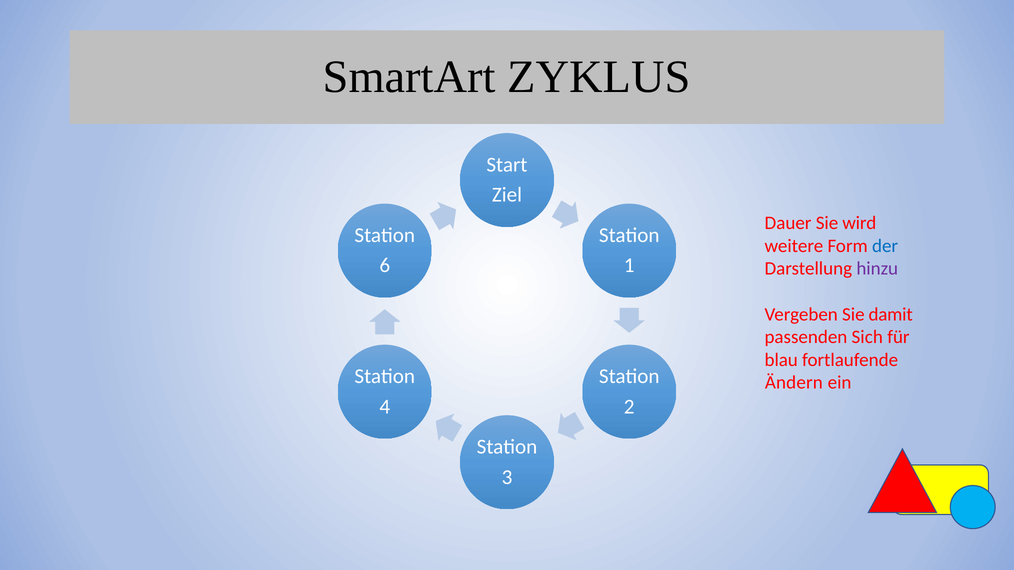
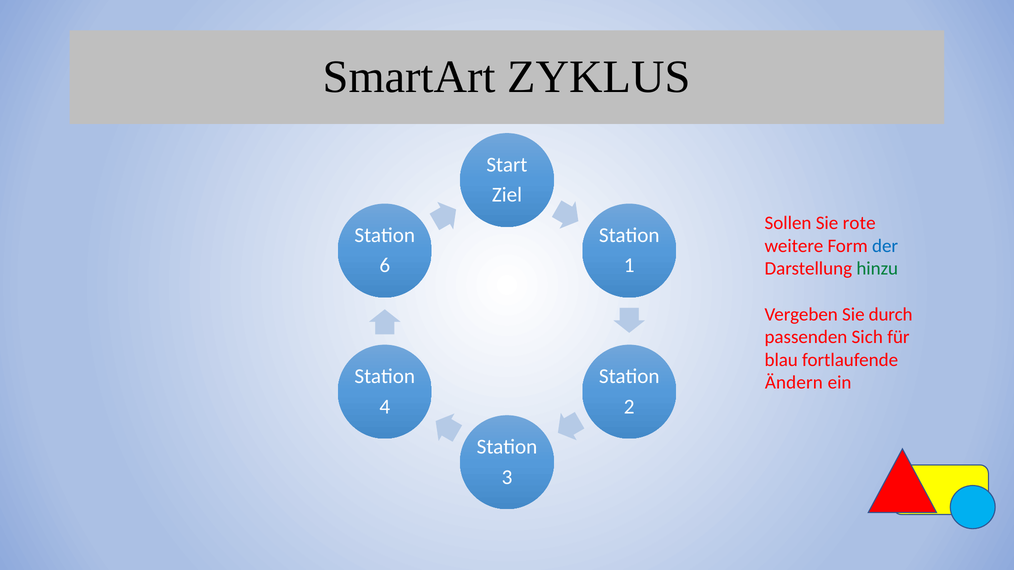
Dauer: Dauer -> Sollen (788, 223)
wird: wird -> rote (859, 223)
hinzu colour: purple -> green (877, 269)
damit: damit -> durch (891, 314)
